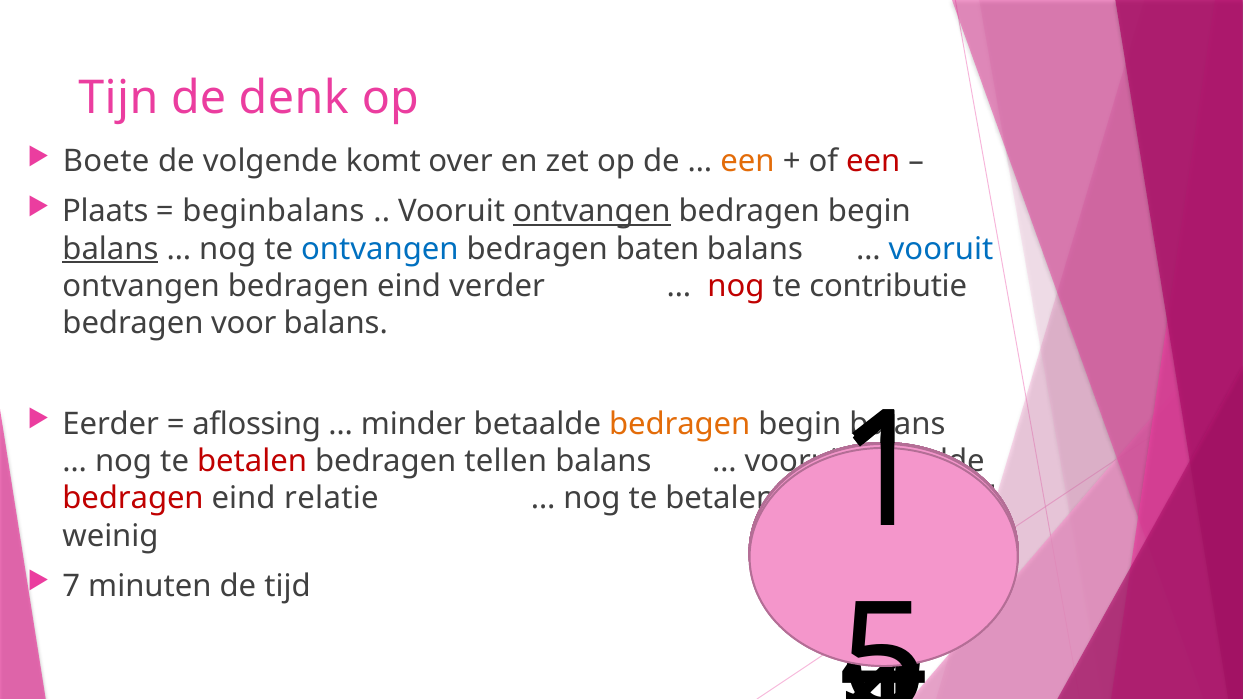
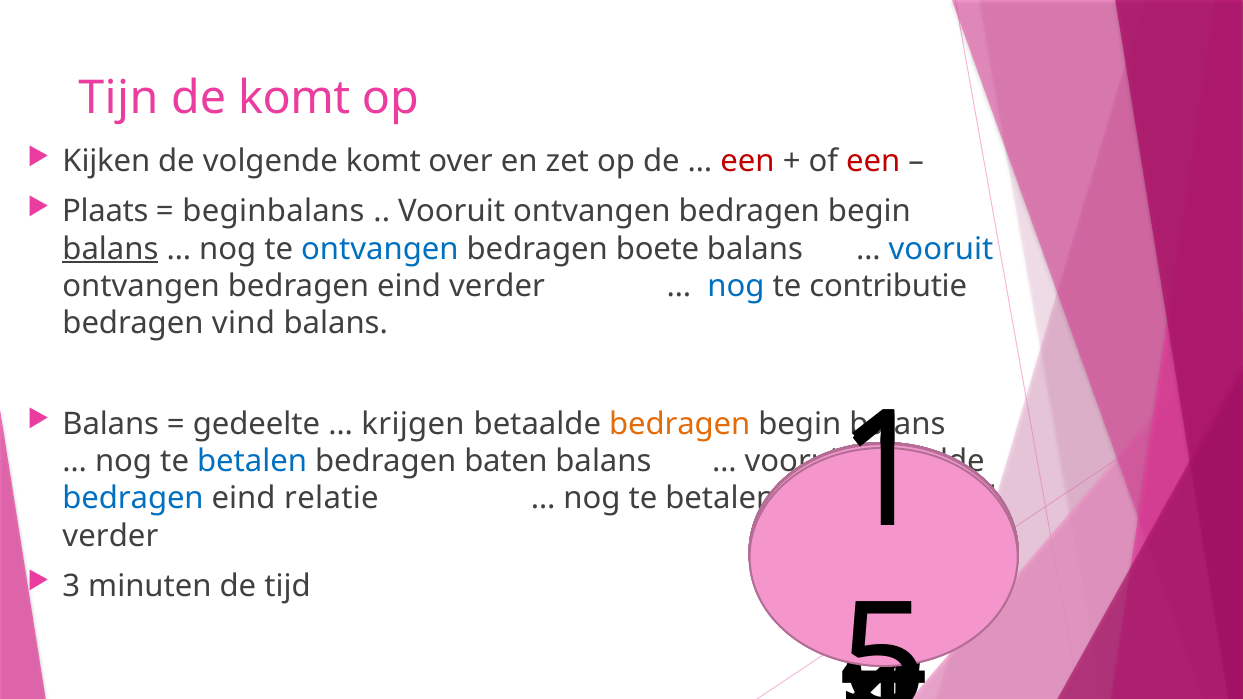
de denk: denk -> komt (294, 98)
Boete: Boete -> Kijken (106, 161)
een colour: orange -> red (748, 161)
ontvangen underline: present -> none (592, 212)
baten: baten -> boete (658, 249)
nog colour: red -> blue (736, 286)
voor: voor -> vind (243, 324)
Eerder: Eerder -> Balans (111, 424)
aflossing: aflossing -> gedeelte (256, 424)
minder: minder -> krijgen (413, 424)
betalen colour: red -> blue (252, 461)
tellen: tellen -> baten (506, 461)
bedragen colour: red -> blue (133, 499)
weinig: weinig -> verder (110, 536)
7: 7 -> 3 (71, 586)
